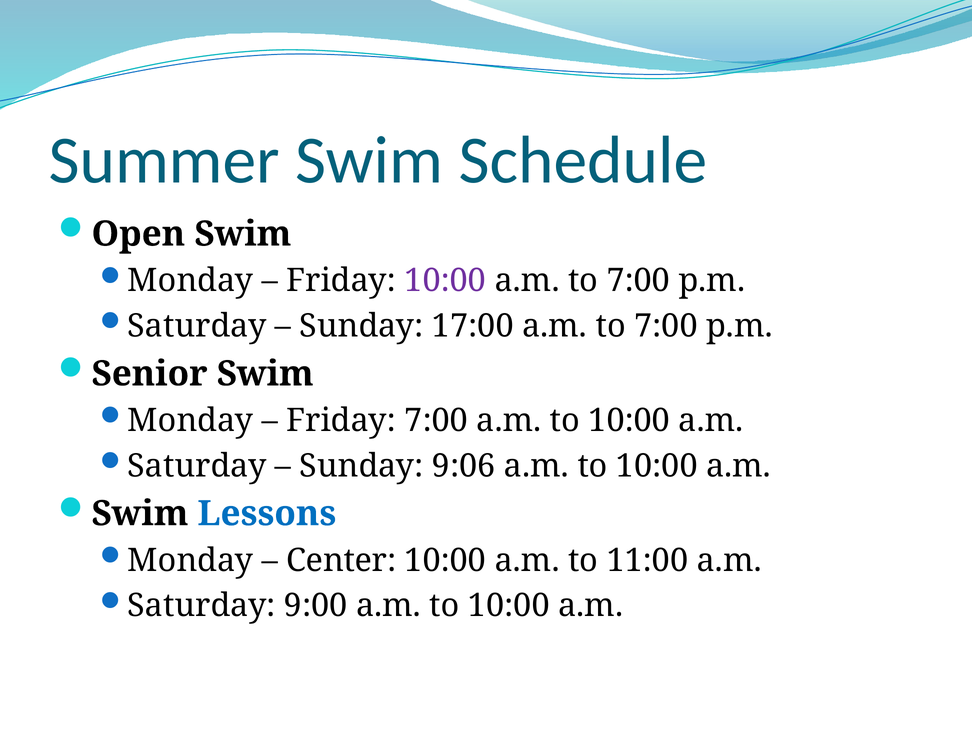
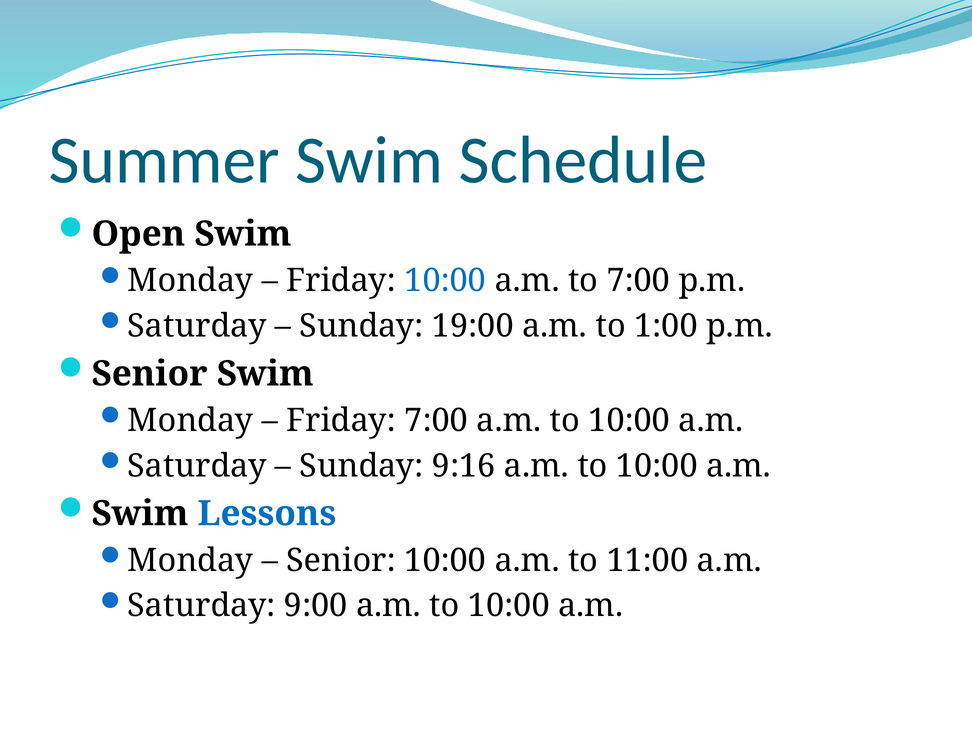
10:00 colour: purple -> blue (445, 281)
17:00: 17:00 -> 19:00 (473, 326)
7:00: 7:00 -> 1:00 (666, 326)
9:06: 9:06 -> 9:16 (464, 466)
Center: Center -> Senior (341, 560)
